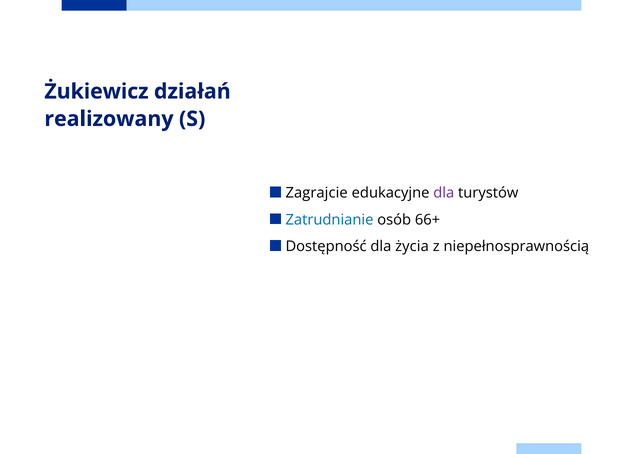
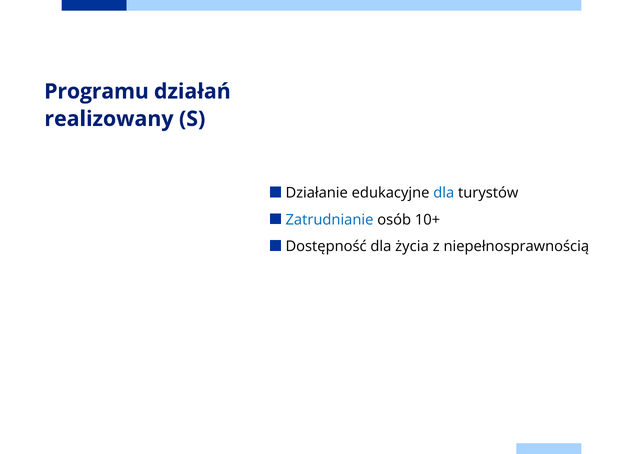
Żukiewicz: Żukiewicz -> Programu (97, 92)
Zagrajcie: Zagrajcie -> Działanie (317, 193)
dla colour: purple -> blue (444, 193)
66+: 66+ -> 10+ (428, 220)
